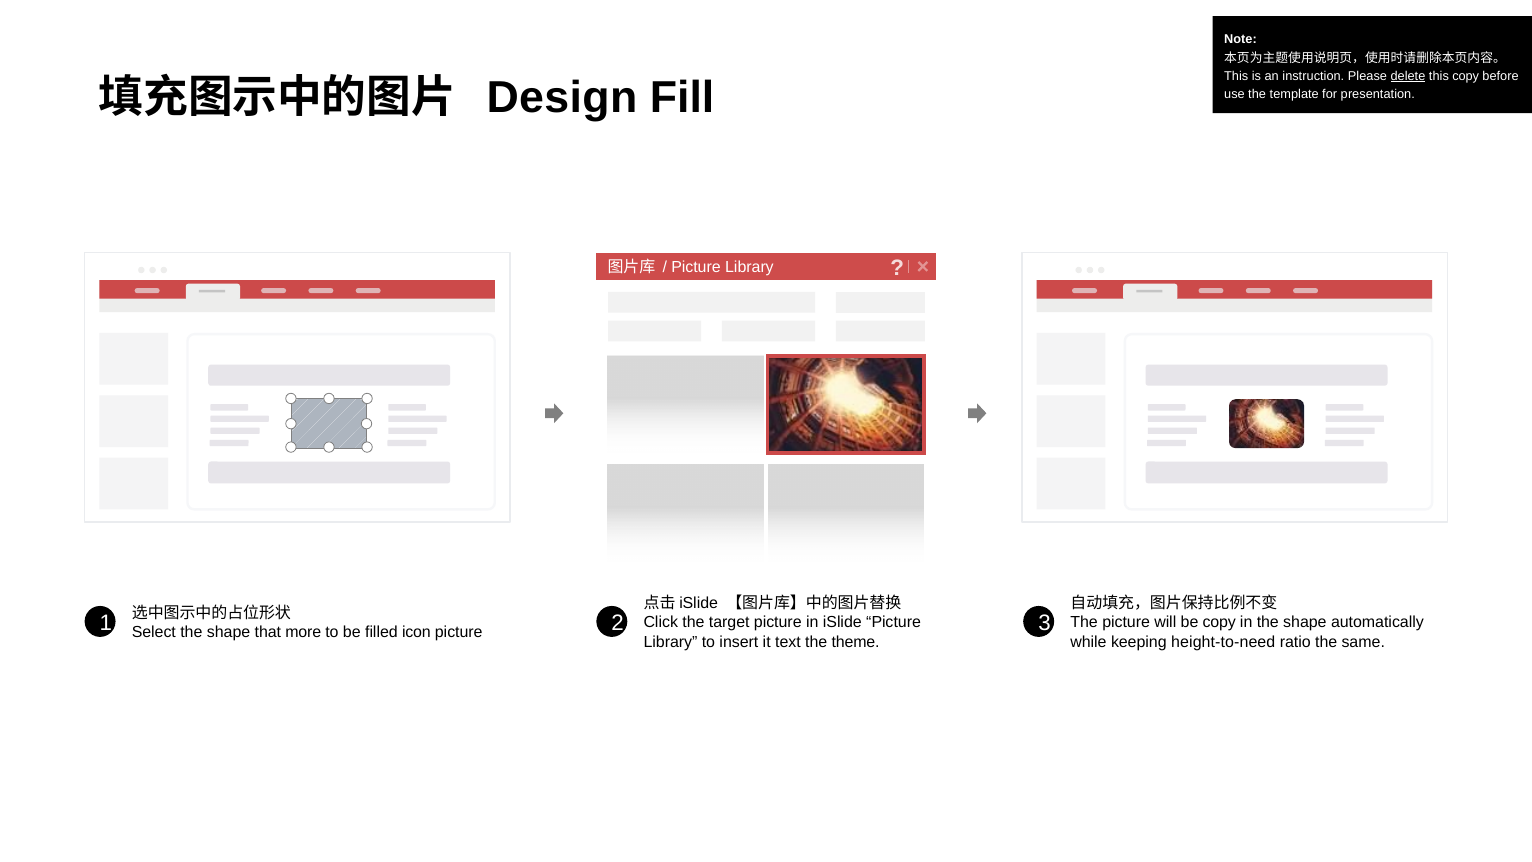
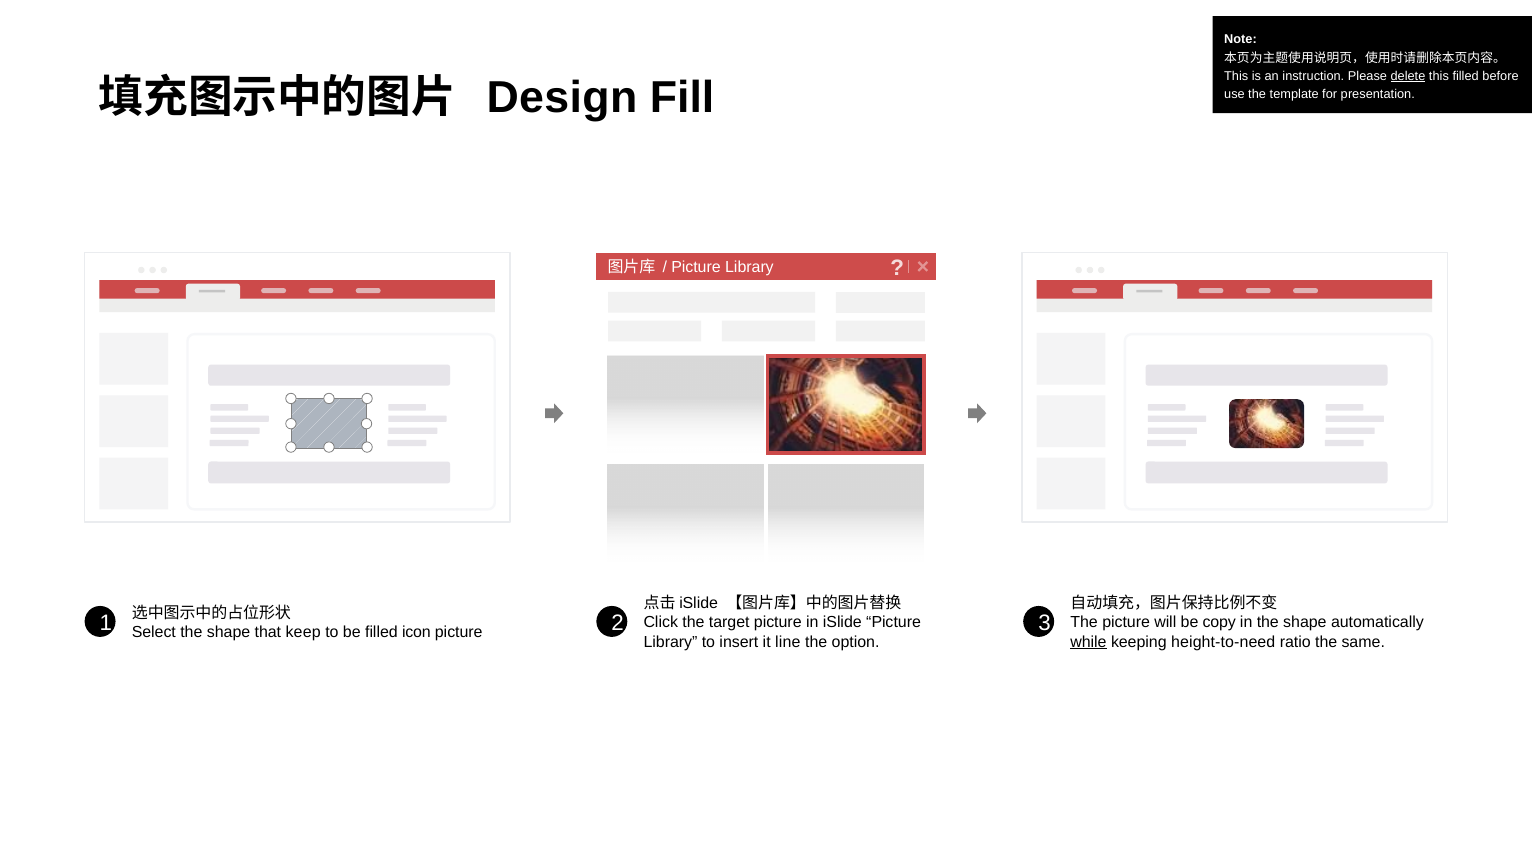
this copy: copy -> filled (1466, 76)
more: more -> keep (303, 632)
text: text -> line (788, 642)
theme: theme -> option (856, 642)
while underline: none -> present (1089, 642)
